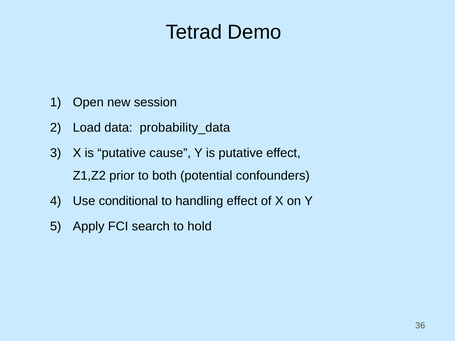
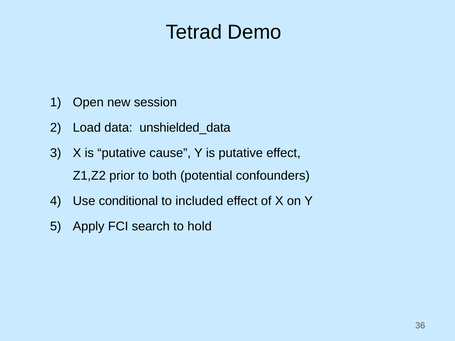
probability_data: probability_data -> unshielded_data (185, 128)
handling: handling -> included (199, 201)
